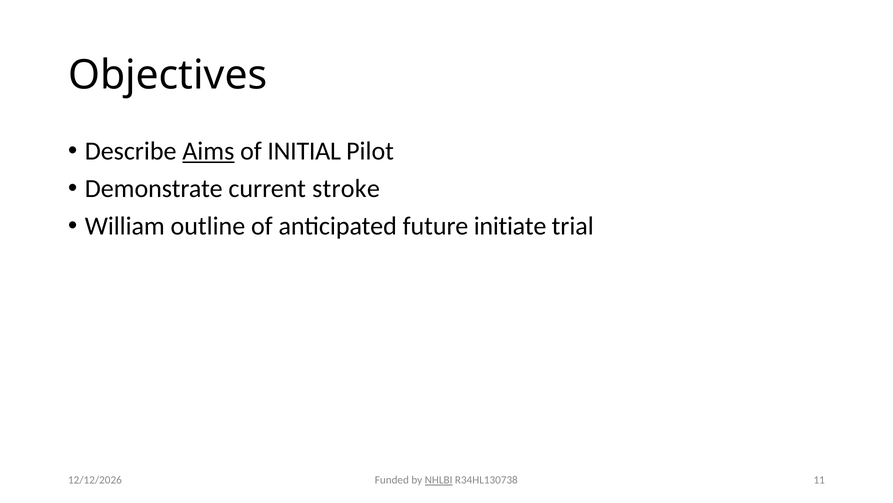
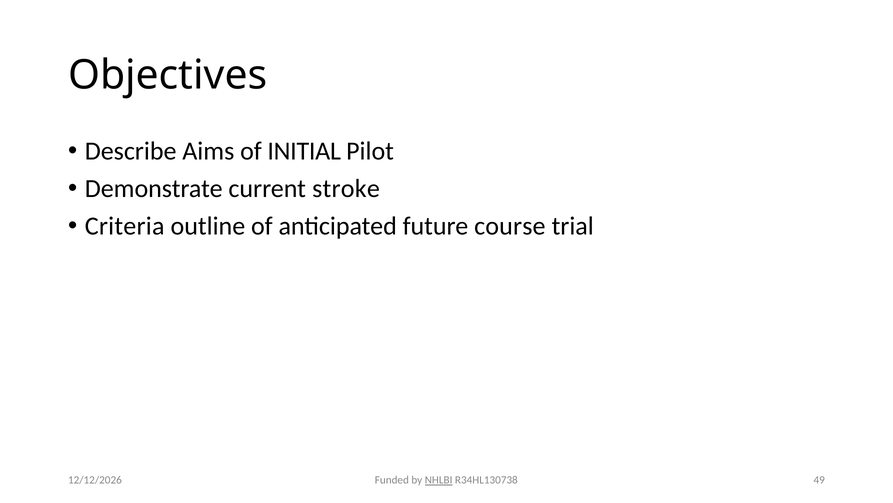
Aims underline: present -> none (208, 151)
William: William -> Criteria (125, 226)
initiate: initiate -> course (510, 226)
11: 11 -> 49 (819, 480)
